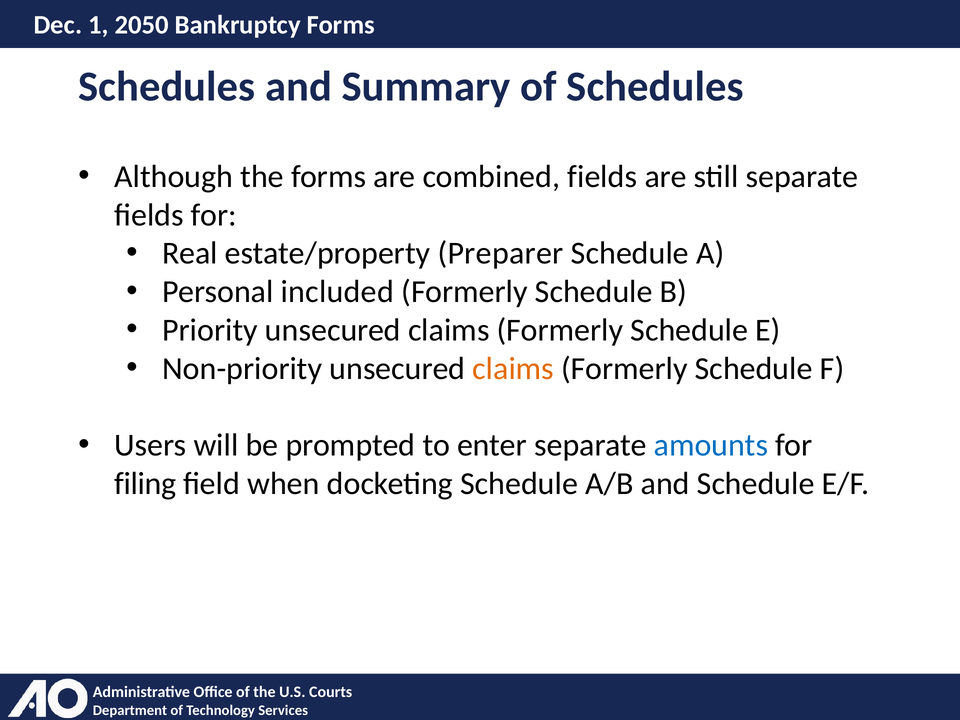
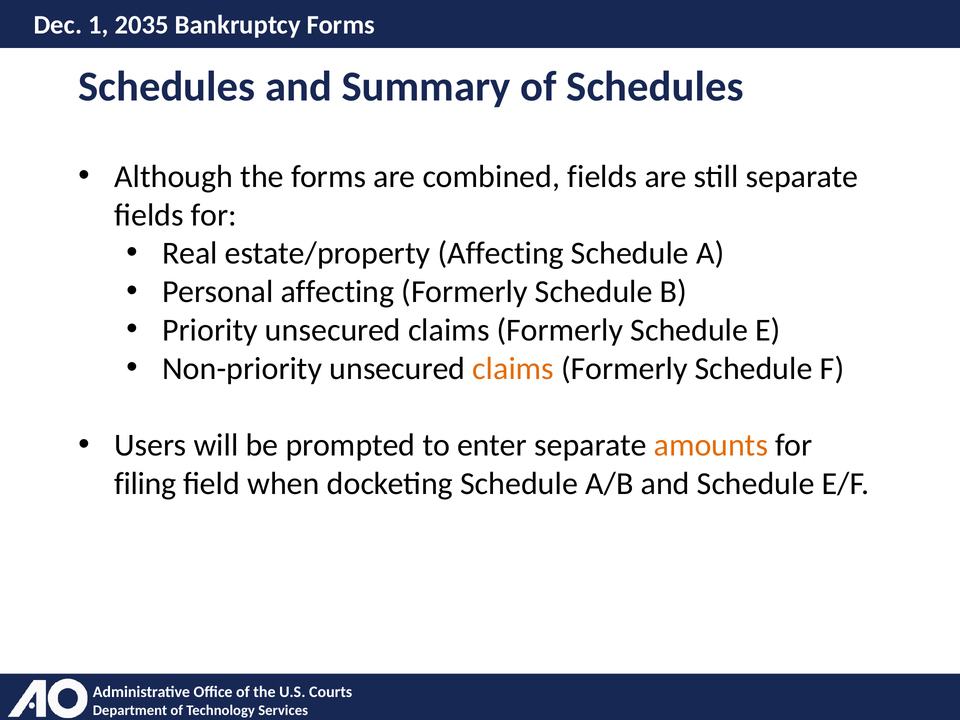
2050: 2050 -> 2035 (142, 25)
estate/property Preparer: Preparer -> Affecting (501, 253)
Personal included: included -> affecting (337, 292)
amounts colour: blue -> orange (711, 445)
